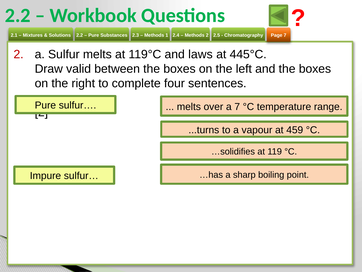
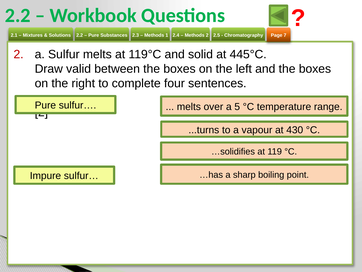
laws: laws -> solid (201, 54)
a 7: 7 -> 5 (237, 107)
459: 459 -> 430 (295, 130)
